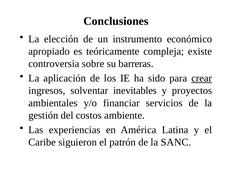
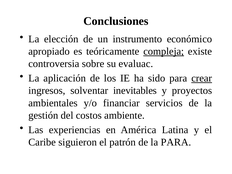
compleja underline: none -> present (164, 51)
barreras: barreras -> evaluac (136, 64)
la SANC: SANC -> PARA (176, 142)
